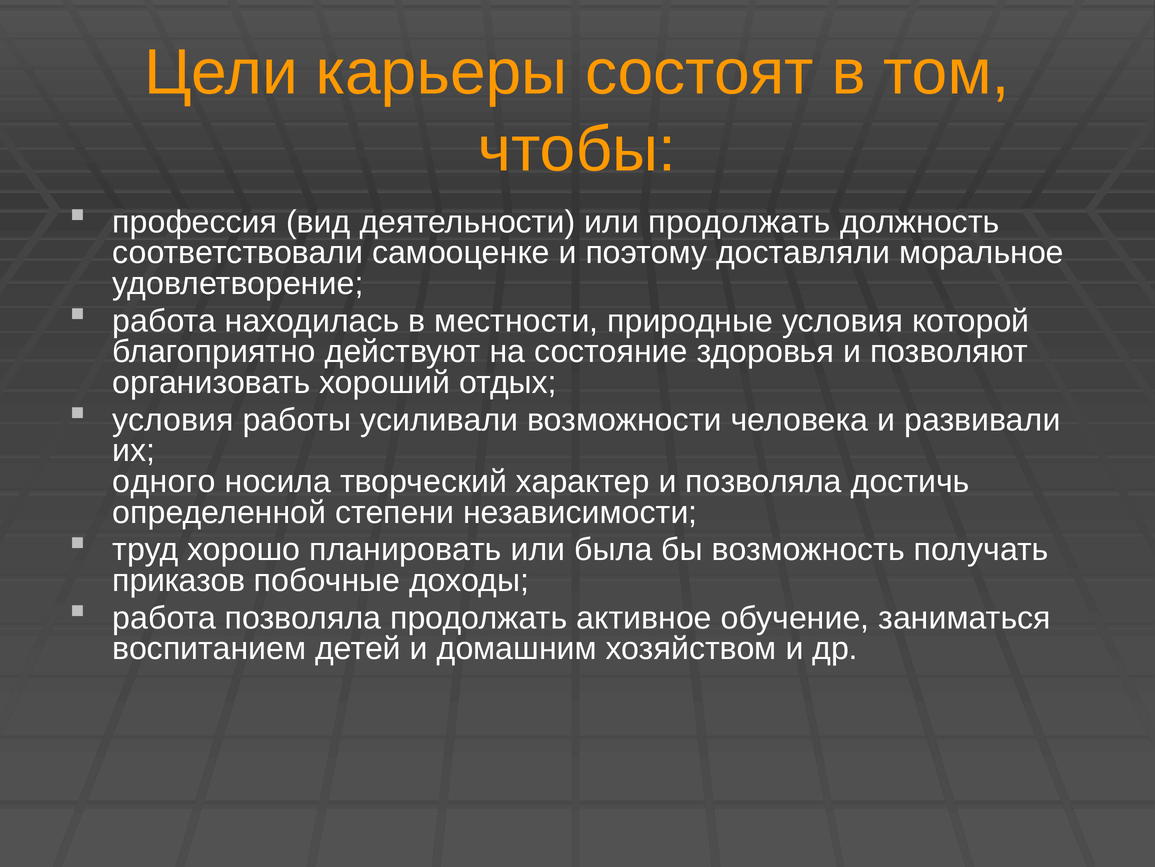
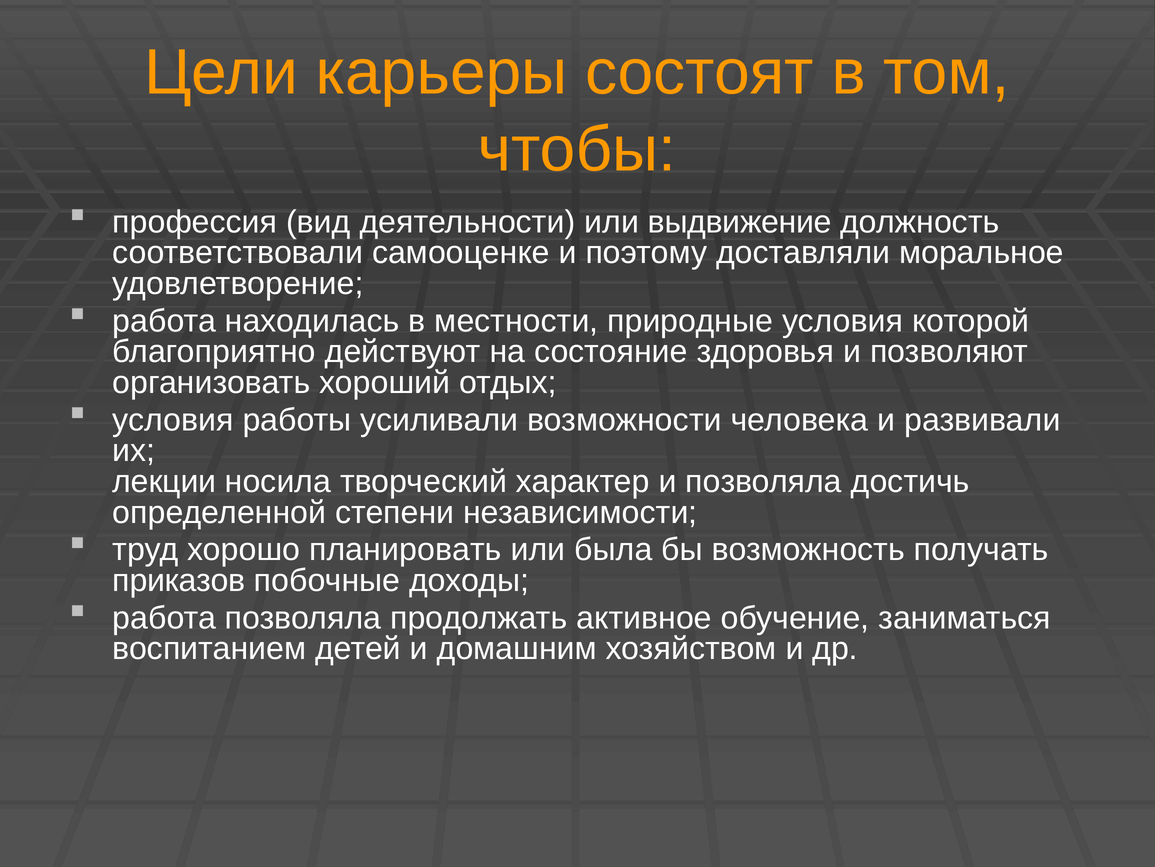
или продолжать: продолжать -> выдвижение (740, 222)
одного: одного -> лекции (164, 481)
